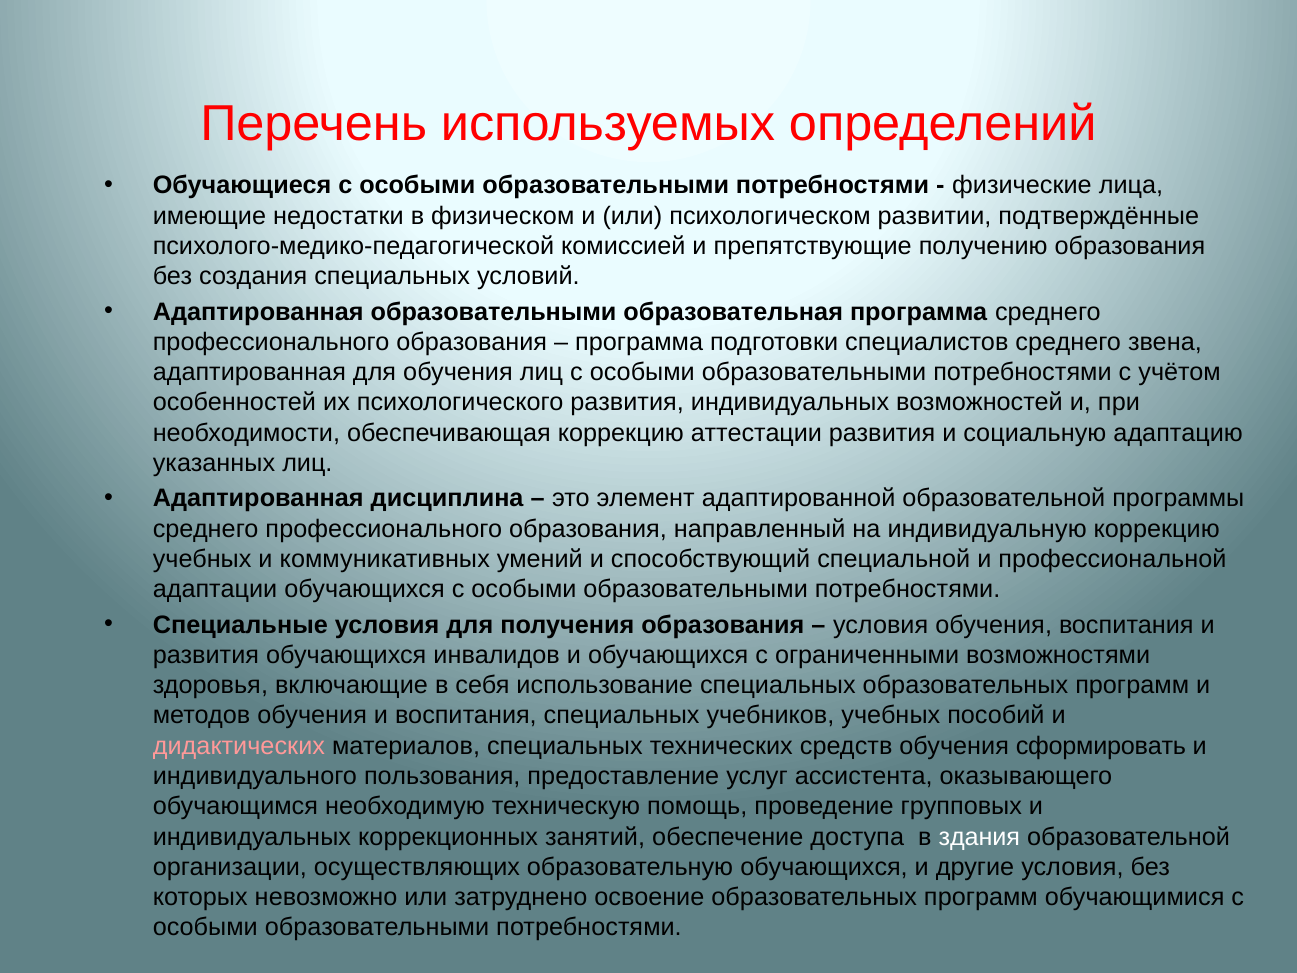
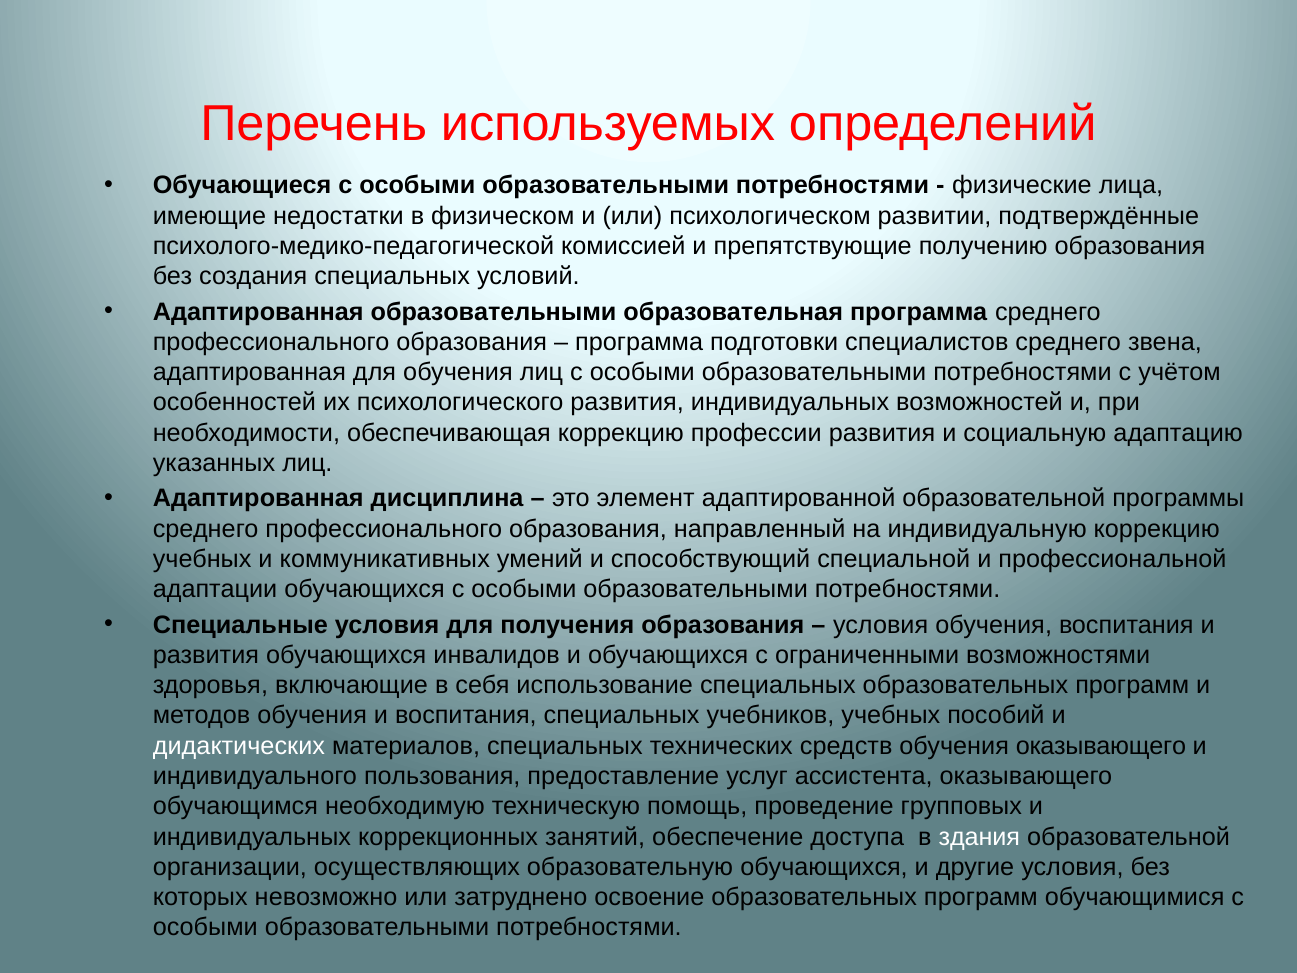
аттестации: аттестации -> профессии (756, 433)
дидактических colour: pink -> white (239, 746)
обучения сформировать: сформировать -> оказывающего (1101, 746)
